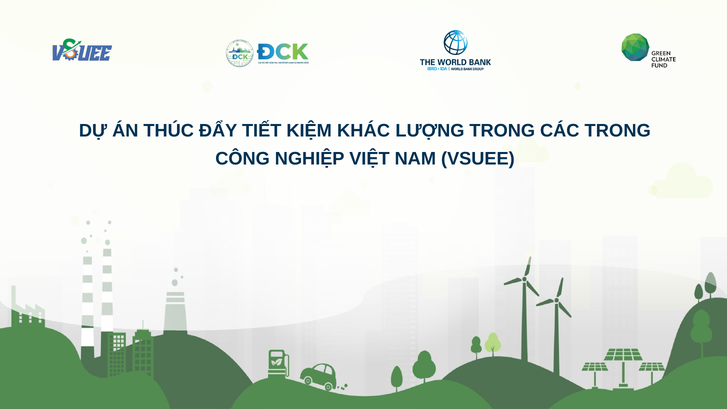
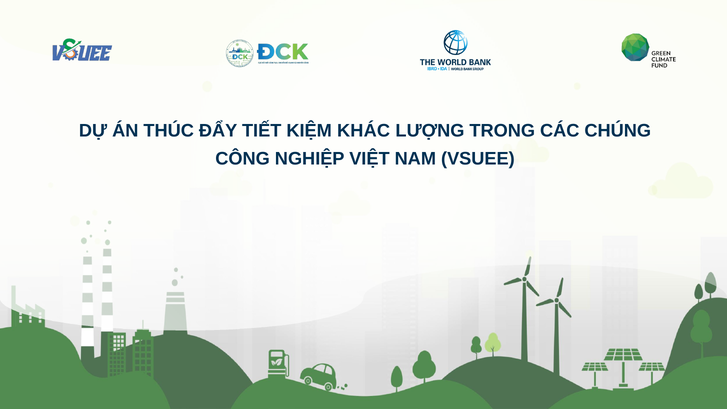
CÁC TRONG: TRONG -> CHÚNG (618, 131)
